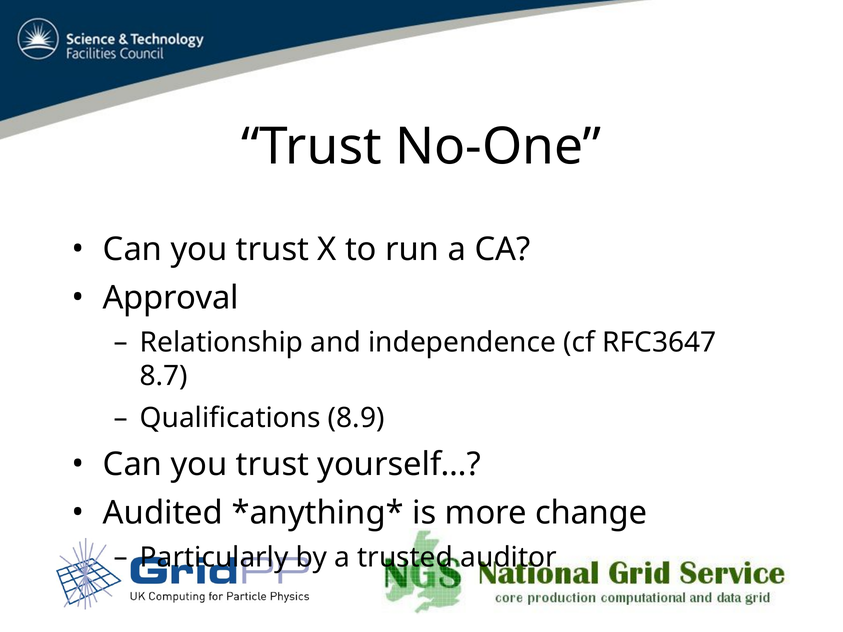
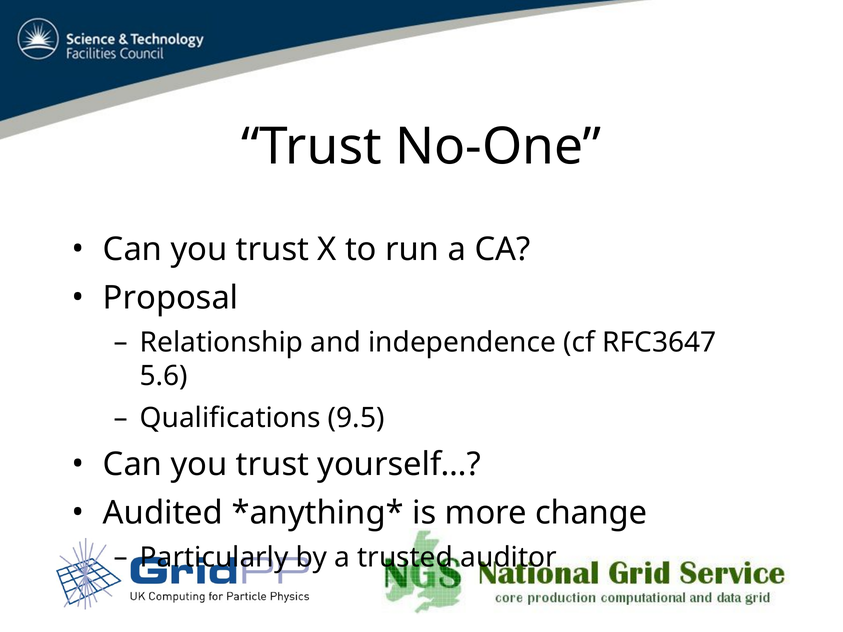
Approval: Approval -> Proposal (171, 298)
8.7: 8.7 -> 5.6 (164, 376)
8.9: 8.9 -> 9.5 (356, 418)
